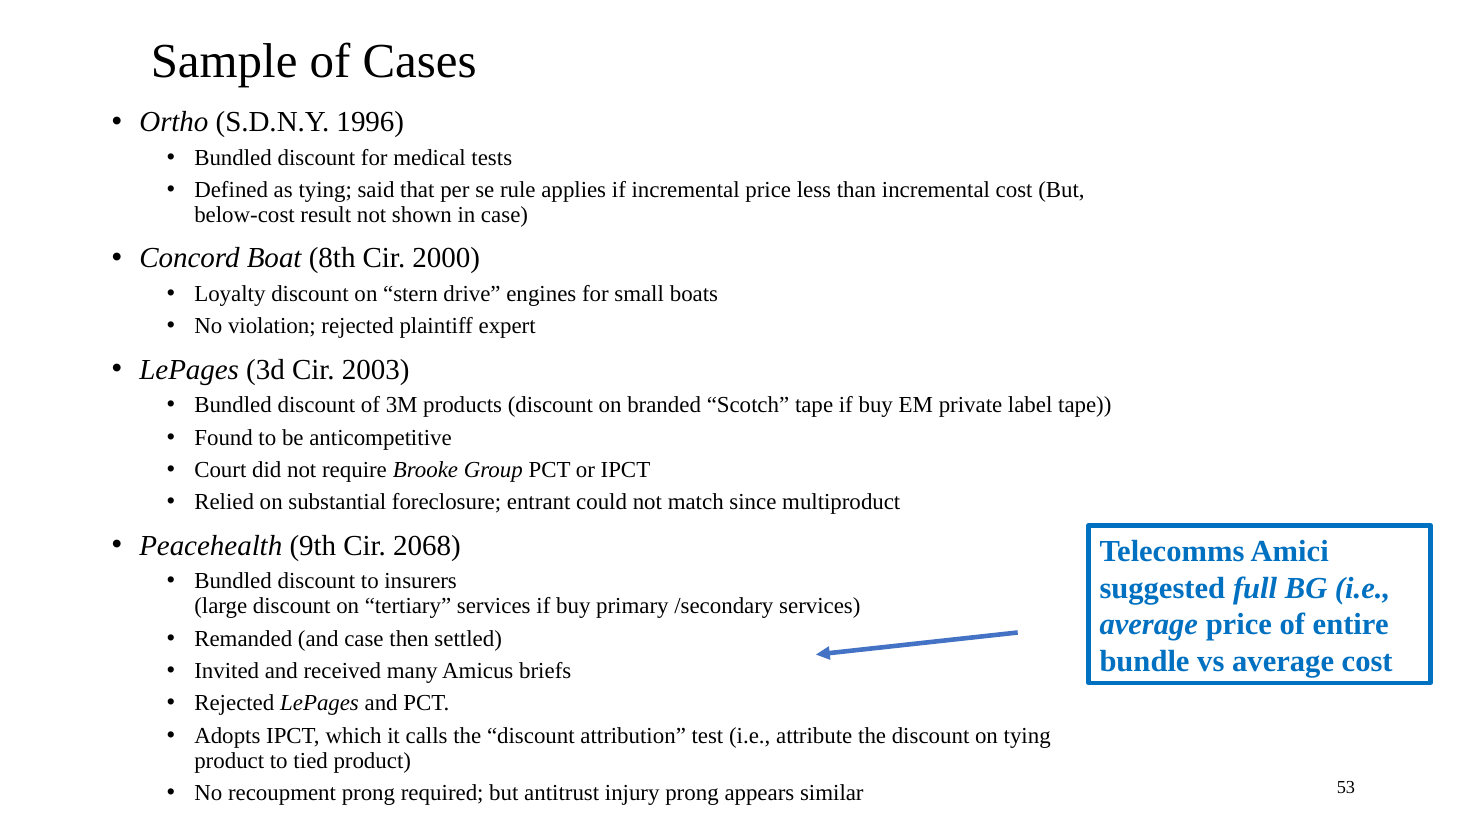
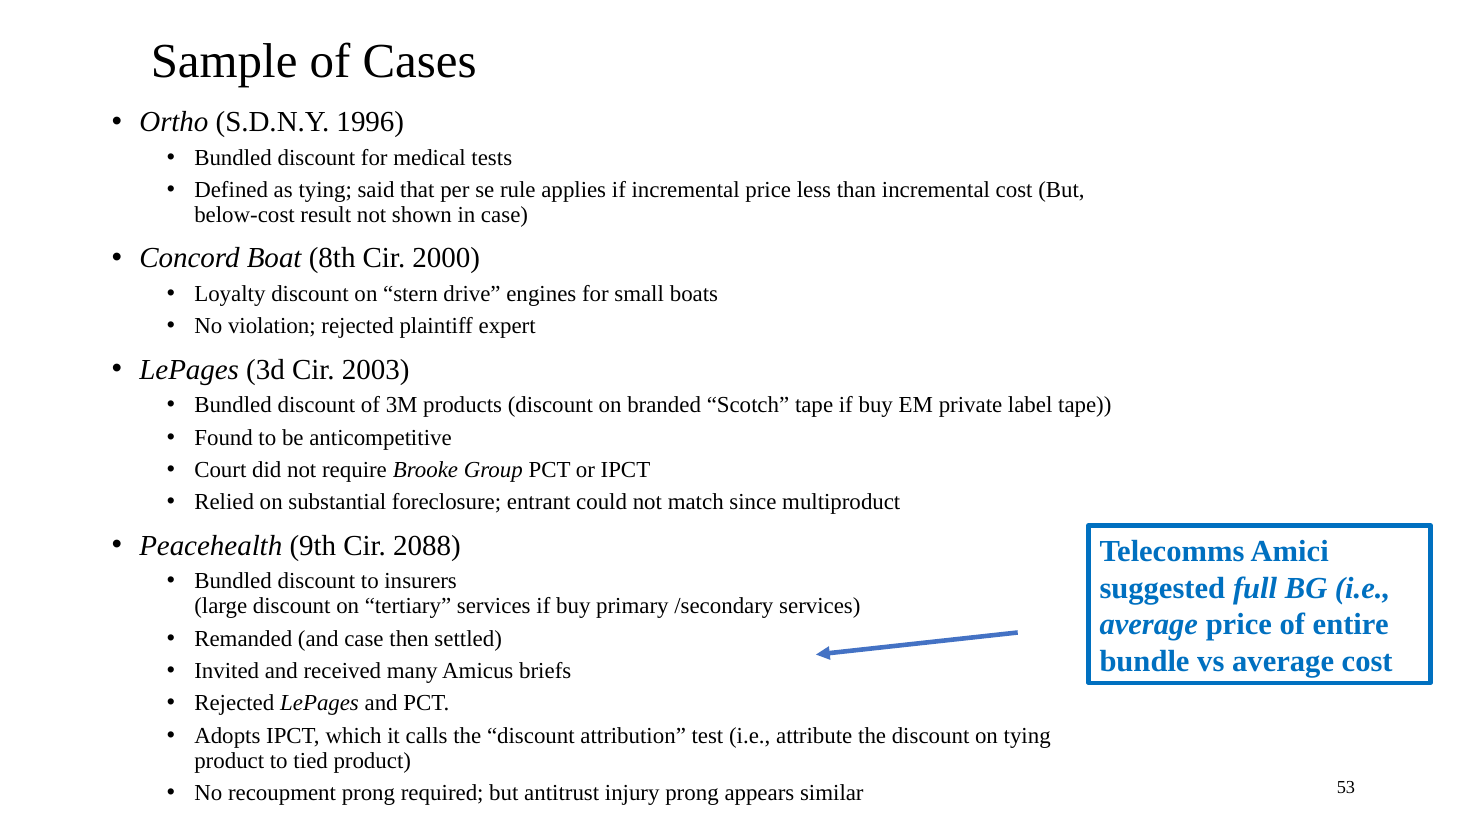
2068: 2068 -> 2088 (427, 546)
